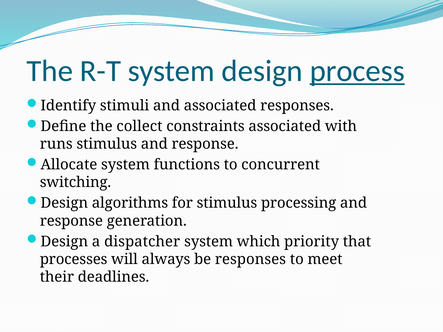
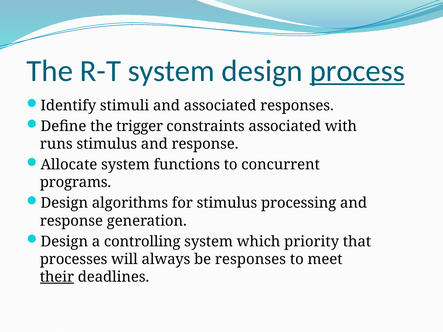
collect: collect -> trigger (140, 126)
switching: switching -> programs (76, 183)
dispatcher: dispatcher -> controlling (142, 242)
their underline: none -> present (57, 277)
